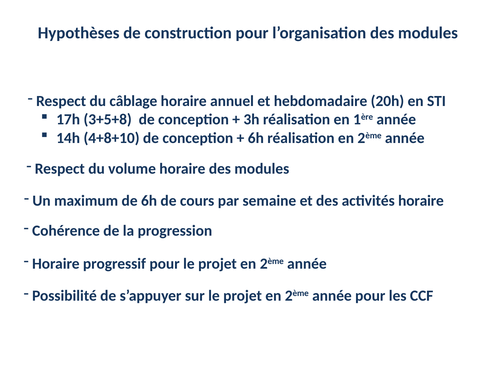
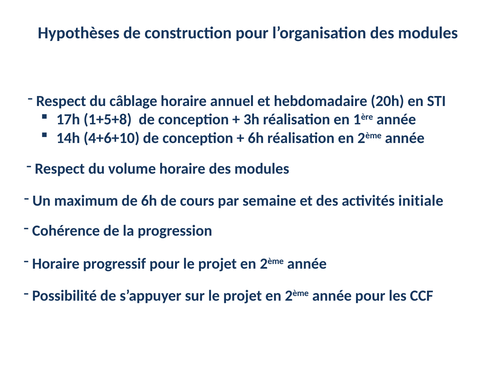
3+5+8: 3+5+8 -> 1+5+8 (108, 119)
4+8+10: 4+8+10 -> 4+6+10 (112, 138)
activités horaire: horaire -> initiale (421, 201)
